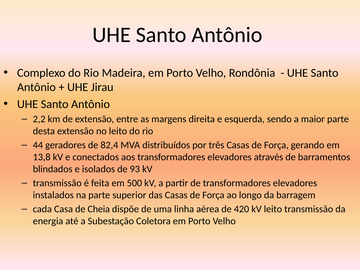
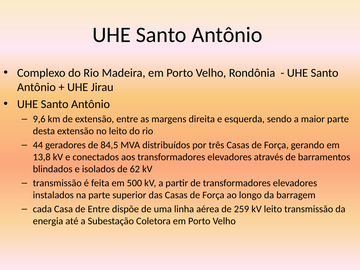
2,2: 2,2 -> 9,6 (39, 119)
82,4: 82,4 -> 84,5 (109, 145)
93: 93 -> 62 (135, 169)
de Cheia: Cheia -> Entre (99, 209)
420: 420 -> 259 (242, 209)
